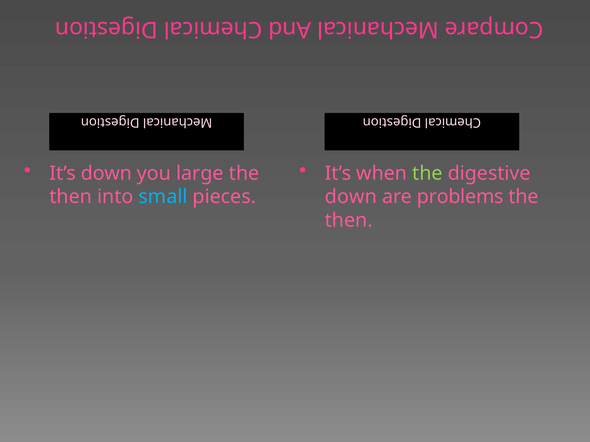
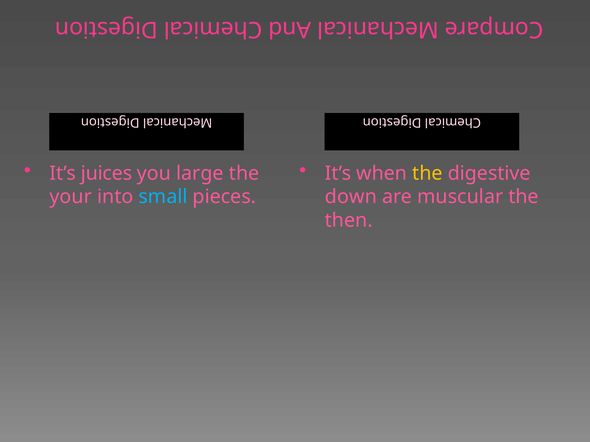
It’s down: down -> juices (106, 173)
the colour: light green -> yellow (427, 173)
then: then -> your (71, 197)
problems: problems -> muscular (460, 197)
